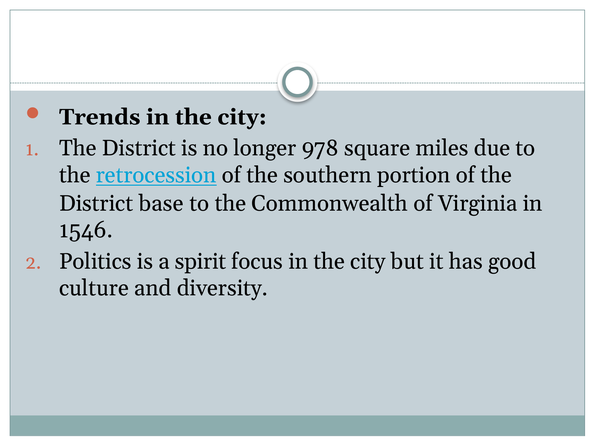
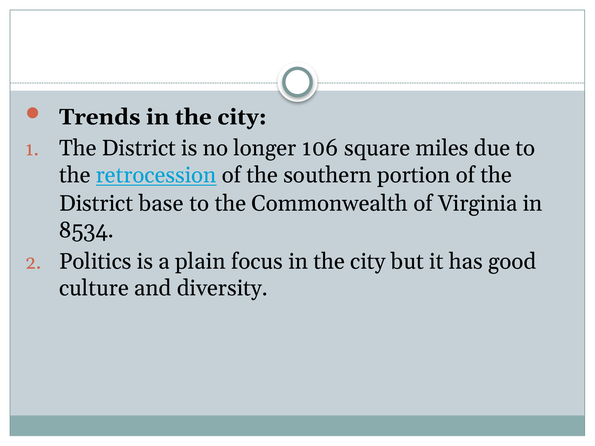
978: 978 -> 106 (320, 148)
1546: 1546 -> 8534 (86, 230)
spirit: spirit -> plain (200, 262)
